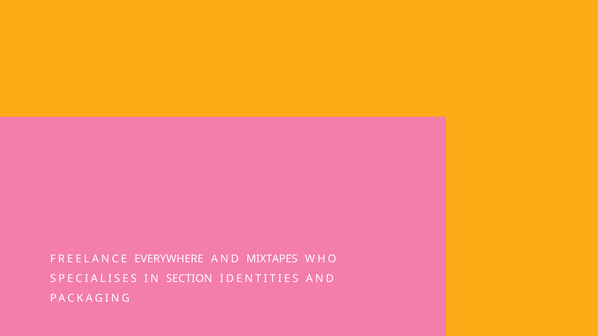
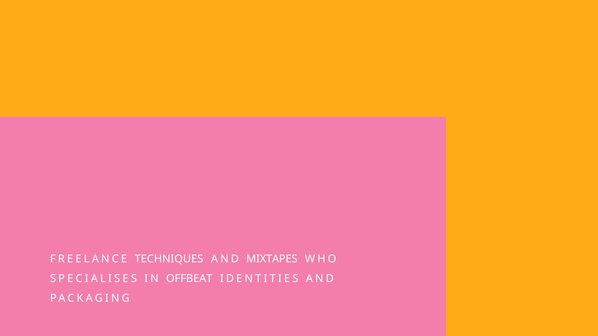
EVERYWHERE: EVERYWHERE -> TECHNIQUES (169, 259)
SECTION: SECTION -> OFFBEAT (189, 279)
